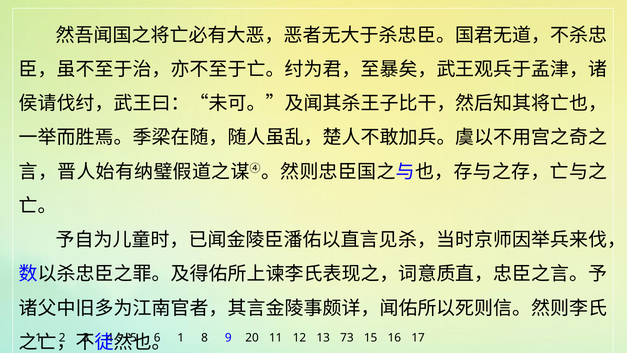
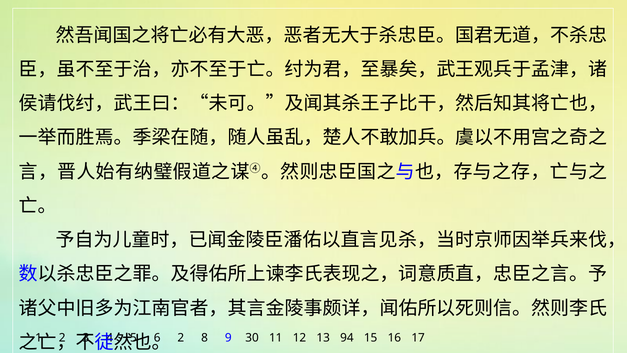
1: 1 -> 2 (181, 338)
20: 20 -> 30 (252, 338)
73: 73 -> 94 (347, 338)
